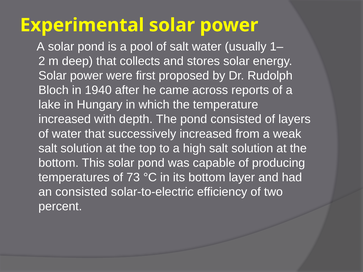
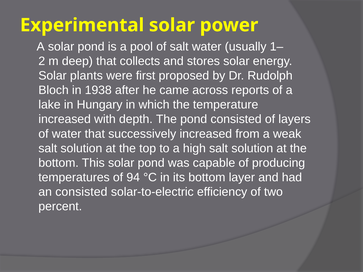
power: power -> plants (86, 76)
1940: 1940 -> 1938 (98, 90)
73: 73 -> 94 (133, 177)
